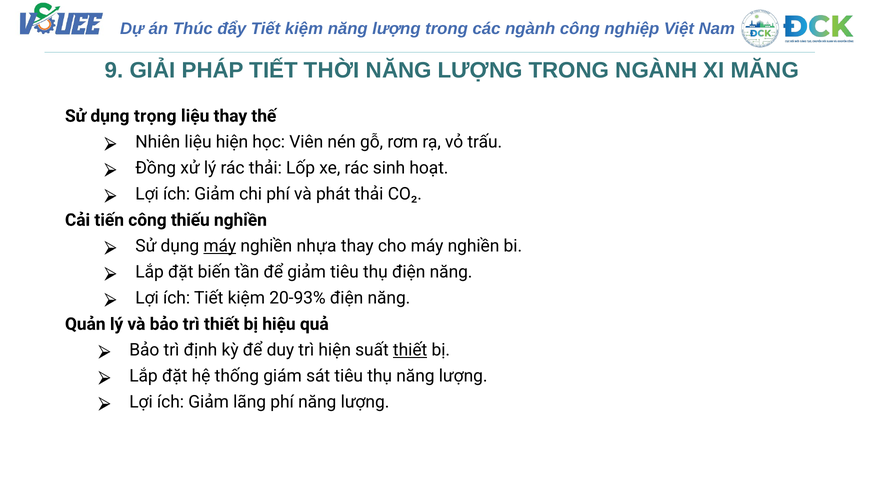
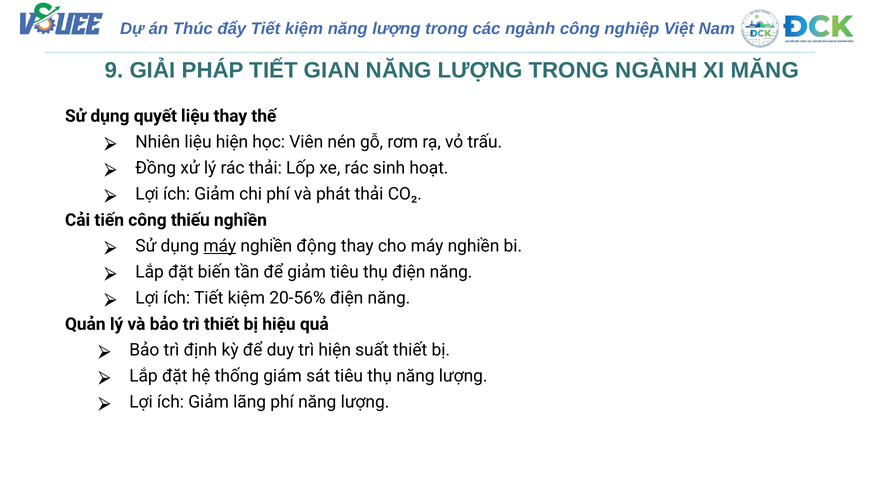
THỜI: THỜI -> GIAN (332, 70)
trọng: trọng -> quyết (155, 116)
nhựa: nhựa -> động (317, 246)
20-93%: 20-93% -> 20-56% (297, 298)
thiết underline: present -> none (410, 350)
